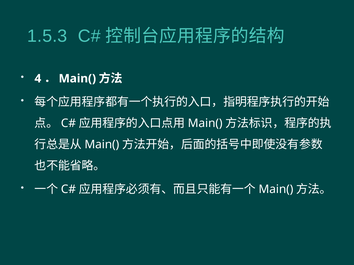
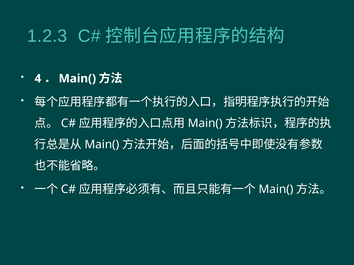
1.5.3: 1.5.3 -> 1.2.3 (47, 36)
